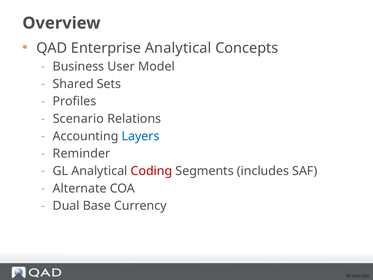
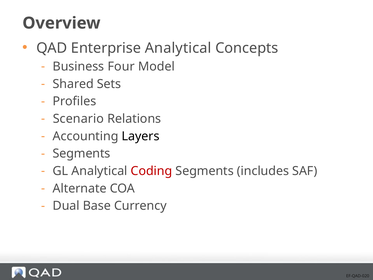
User: User -> Four (121, 66)
Layers colour: blue -> black (141, 136)
Reminder: Reminder -> Segments (82, 153)
